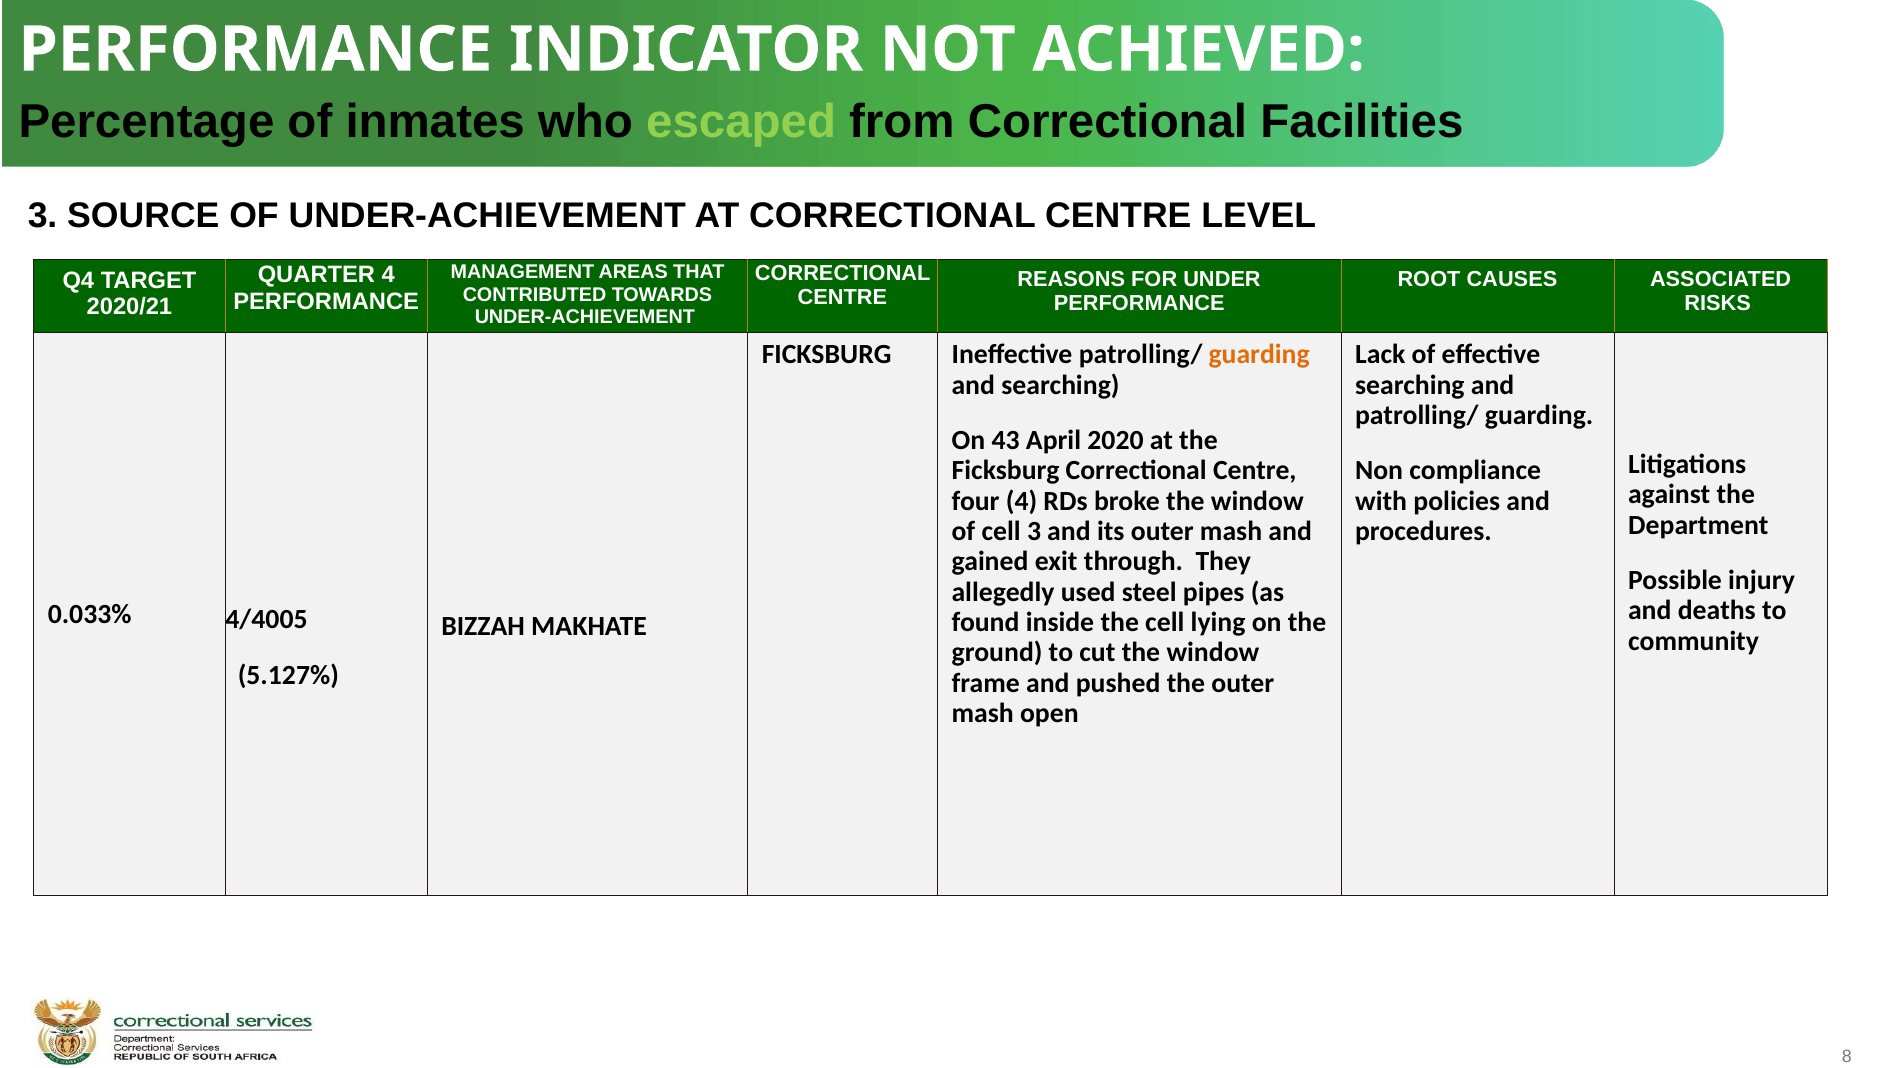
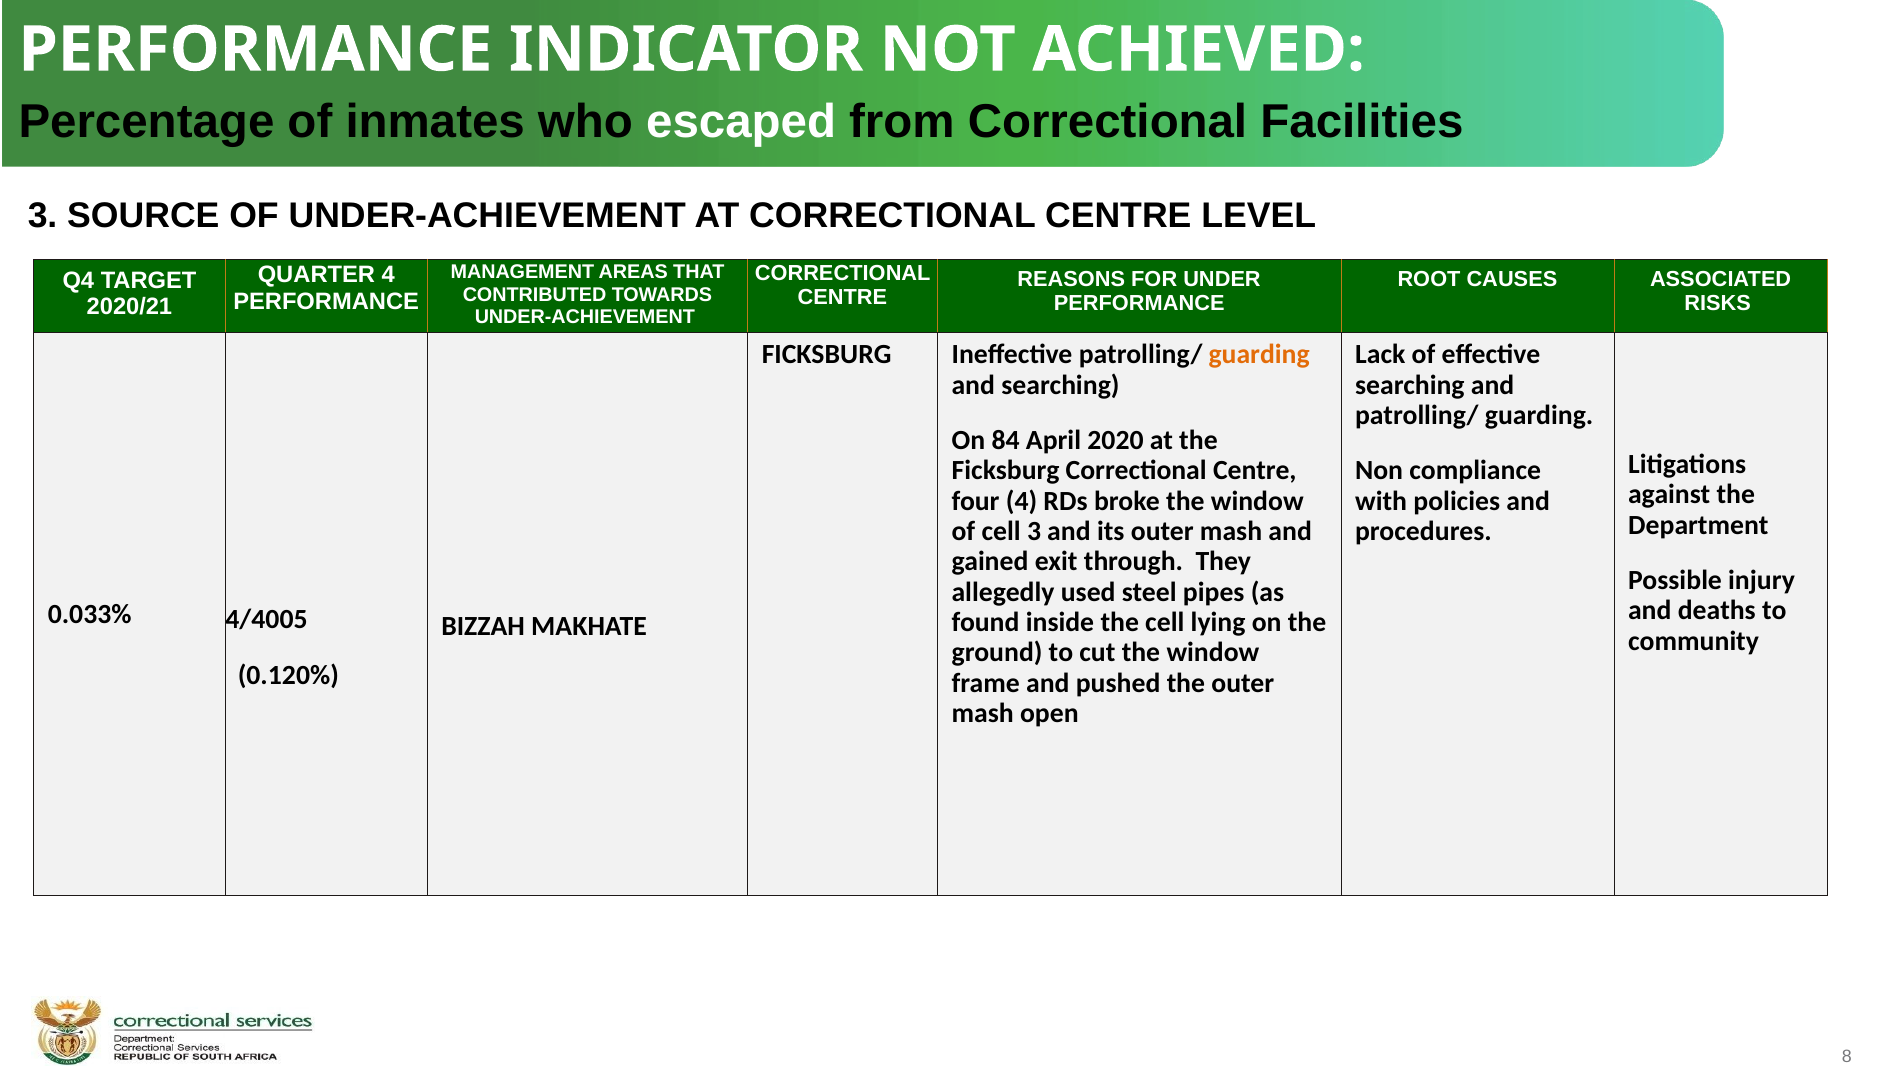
escaped colour: light green -> white (741, 121)
43: 43 -> 84 (1006, 440)
5.127%: 5.127% -> 0.120% (288, 676)
